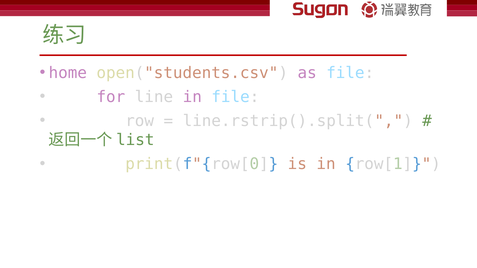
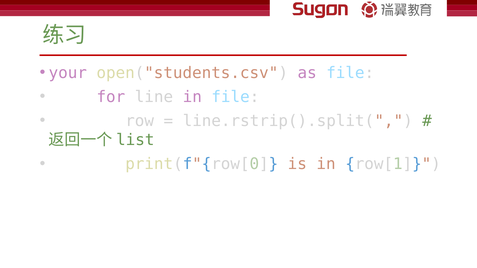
home: home -> your (68, 73)
